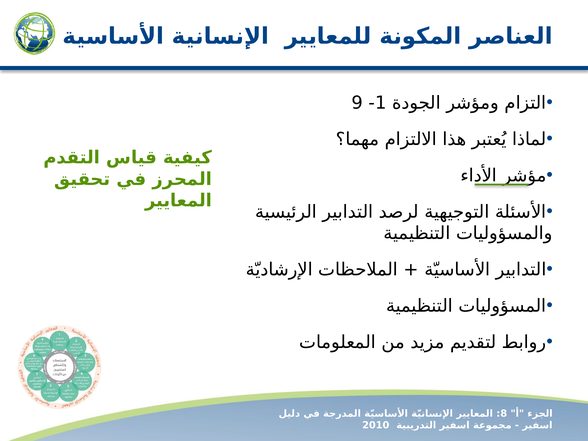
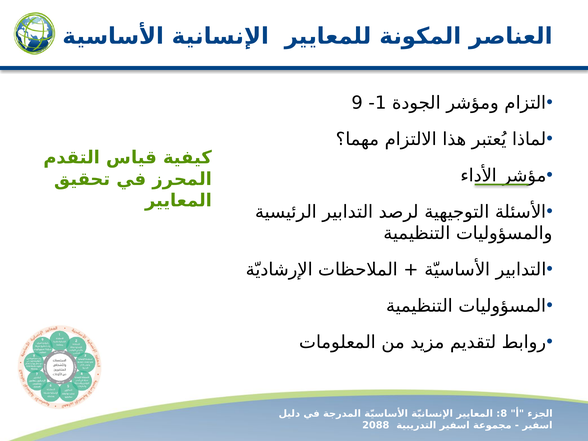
2010: 2010 -> 2088 (376, 425)
